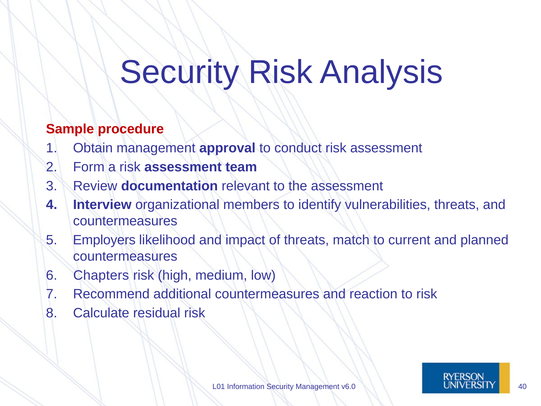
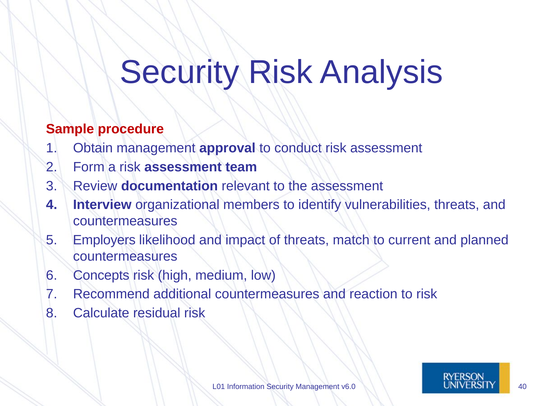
Chapters: Chapters -> Concepts (101, 275)
